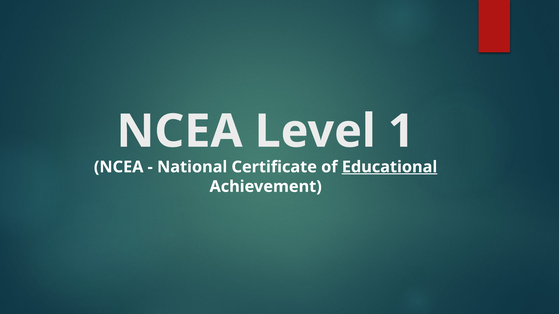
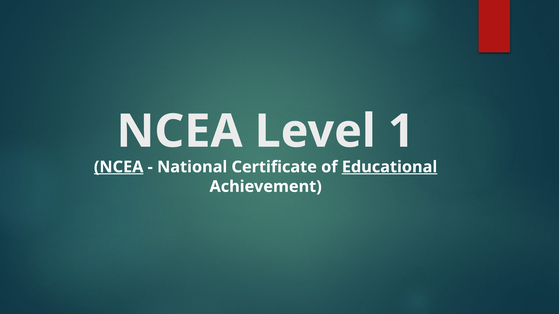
NCEA underline: none -> present (119, 167)
